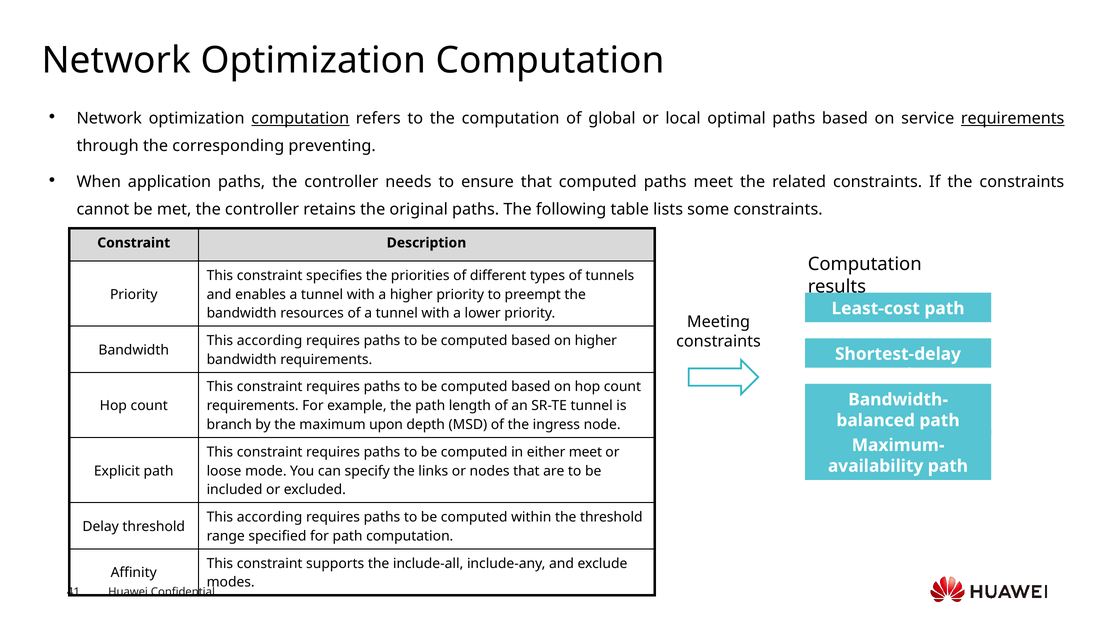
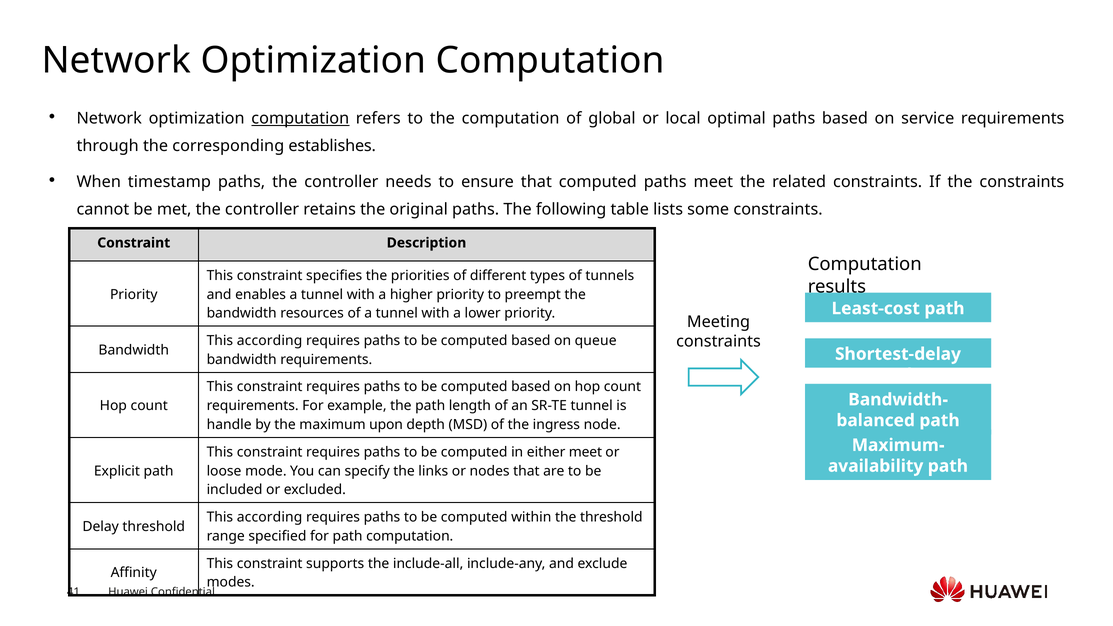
requirements underline: present -> none (1013, 118)
preventing: preventing -> establishes (332, 146)
application: application -> timestamp (169, 182)
on higher: higher -> queue (596, 341)
branch: branch -> handle (229, 425)
